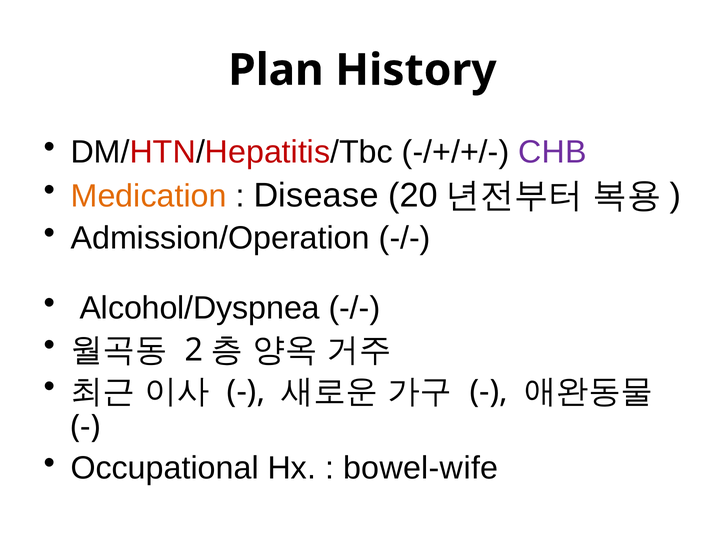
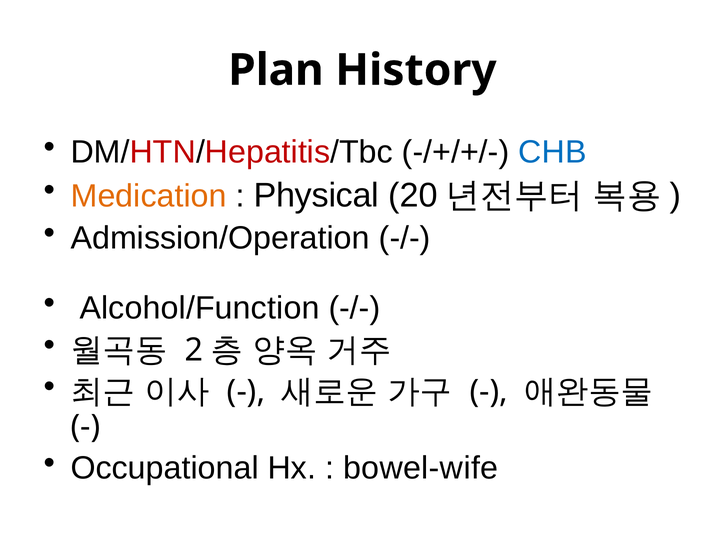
CHB colour: purple -> blue (552, 152)
Disease: Disease -> Physical (316, 195)
Alcohol/Dyspnea: Alcohol/Dyspnea -> Alcohol/Function (200, 308)
